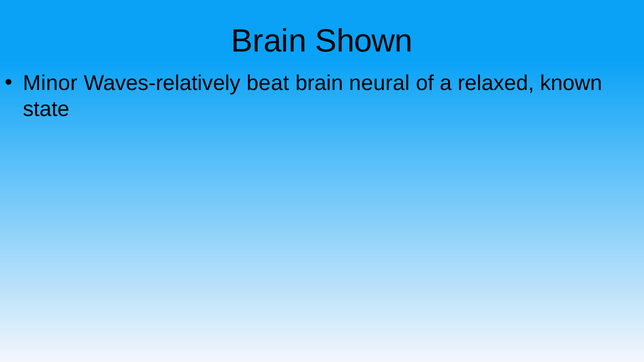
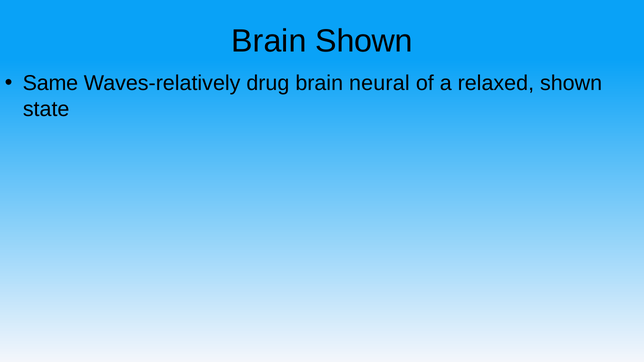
Minor: Minor -> Same (50, 83)
beat: beat -> drug (268, 83)
relaxed known: known -> shown (571, 83)
